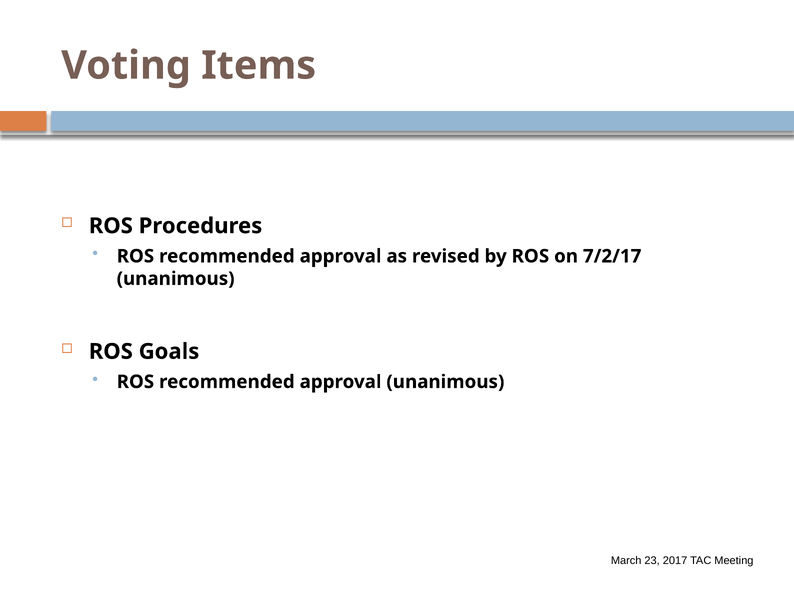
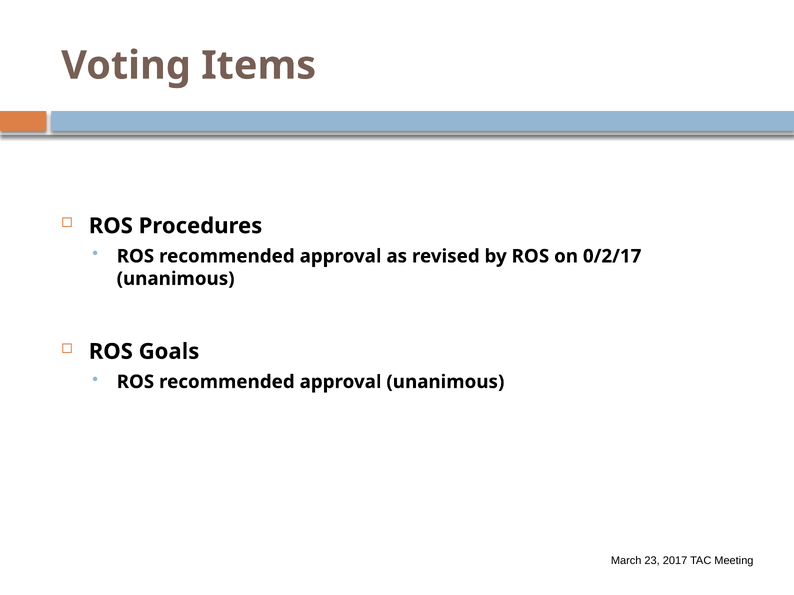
7/2/17: 7/2/17 -> 0/2/17 (612, 256)
